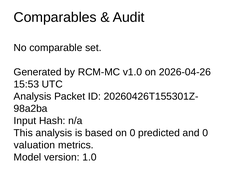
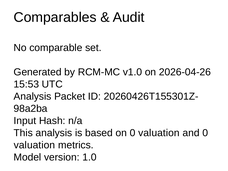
on 0 predicted: predicted -> valuation (159, 133)
